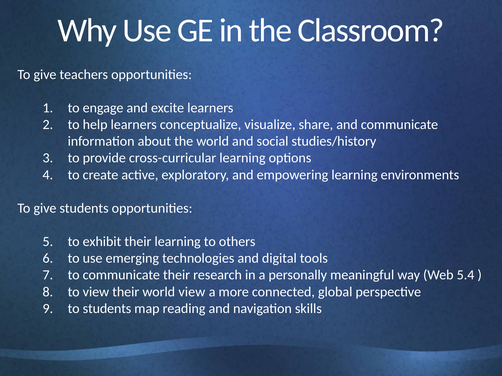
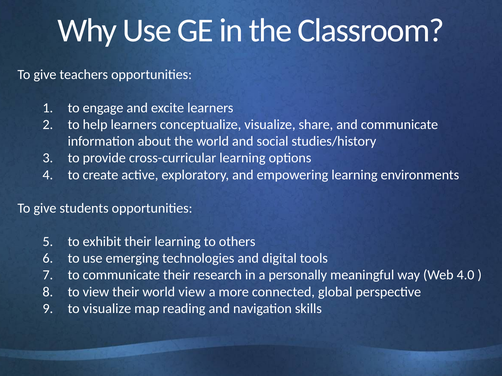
5.4: 5.4 -> 4.0 (466, 275)
to students: students -> visualize (107, 309)
